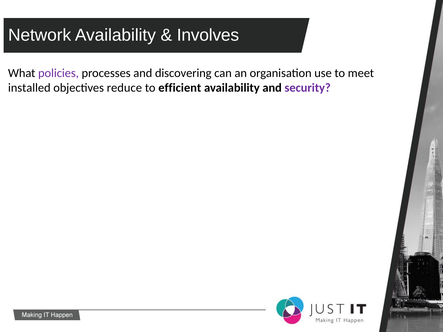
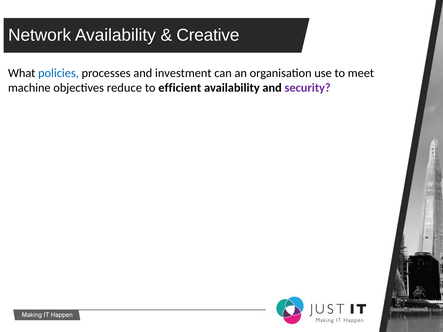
Involves: Involves -> Creative (208, 35)
policies colour: purple -> blue (58, 73)
discovering: discovering -> investment (183, 73)
installed: installed -> machine (29, 88)
